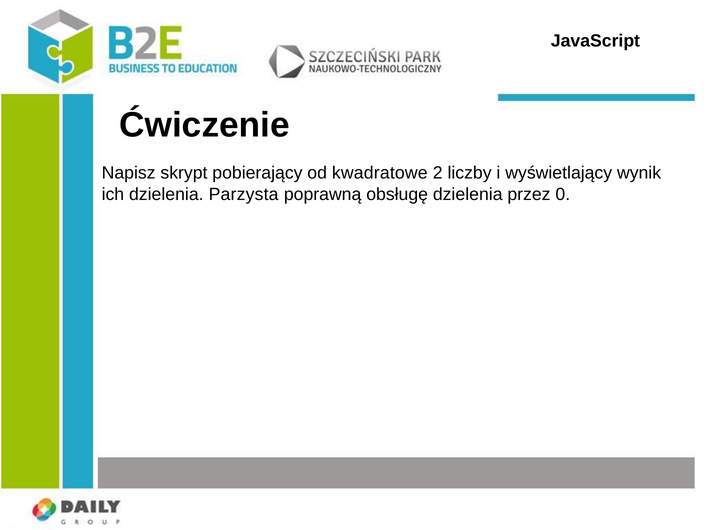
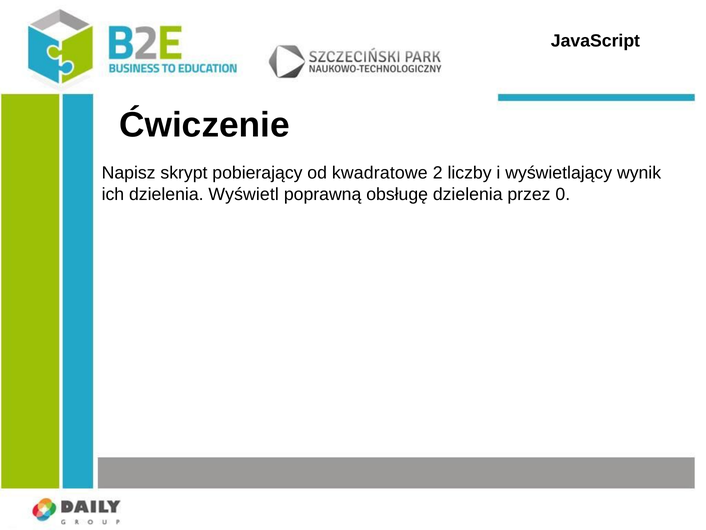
Parzysta: Parzysta -> Wyświetl (244, 194)
